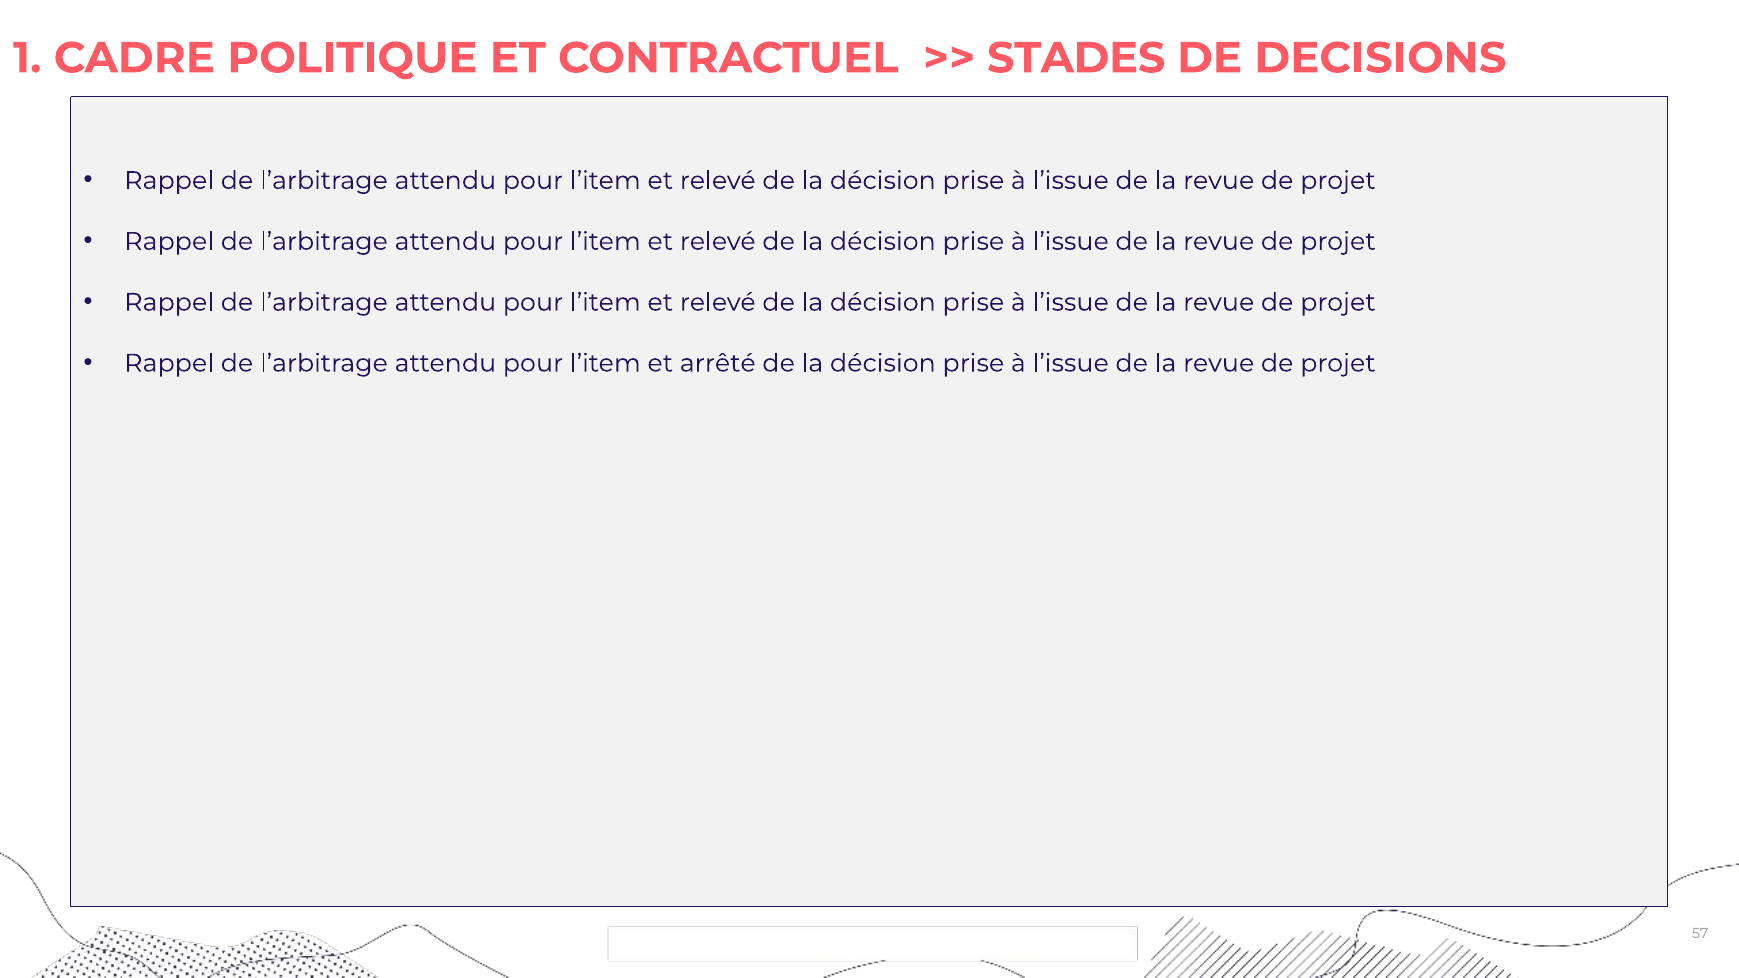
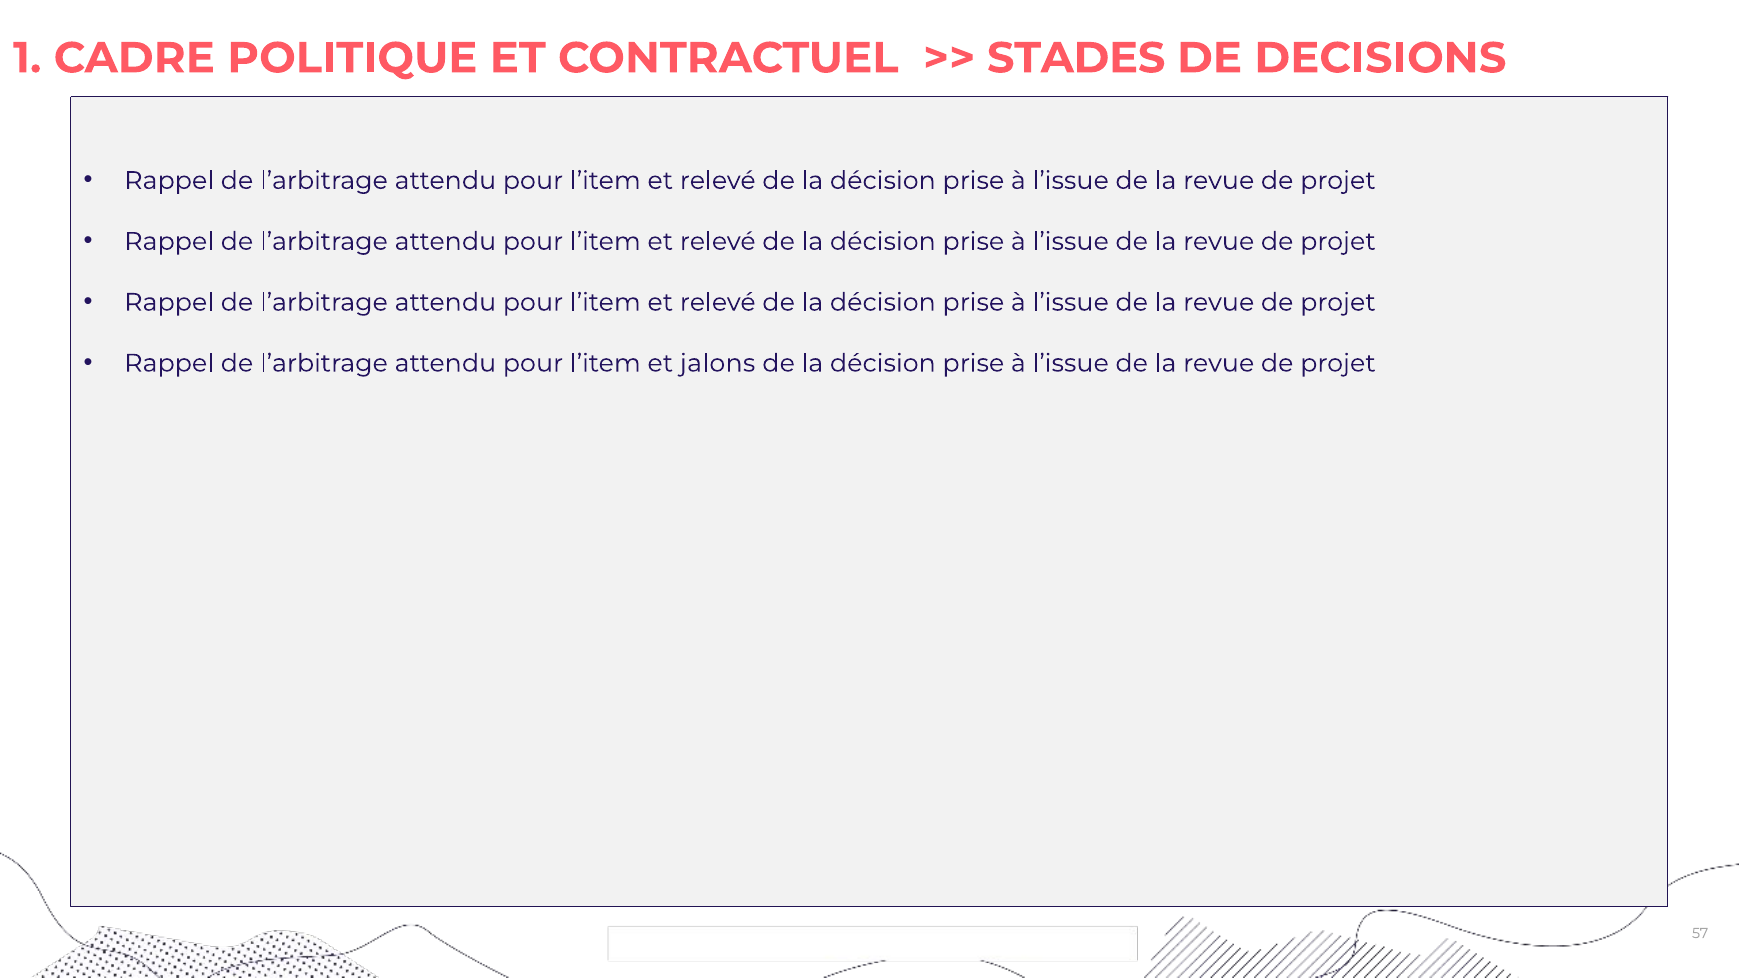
arrêté: arrêté -> jalons (718, 363)
